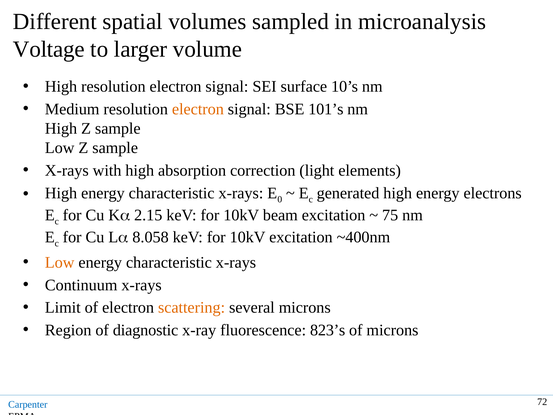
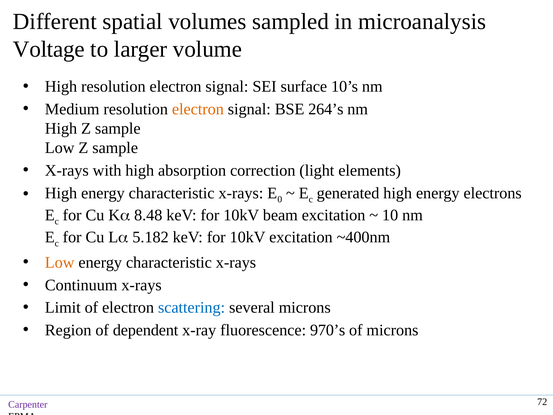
101’s: 101’s -> 264’s (326, 109)
2.15: 2.15 -> 8.48 (148, 215)
75: 75 -> 10 (390, 215)
8.058: 8.058 -> 5.182 (151, 237)
scattering colour: orange -> blue (192, 307)
diagnostic: diagnostic -> dependent (146, 330)
823’s: 823’s -> 970’s (328, 330)
Carpenter colour: blue -> purple (28, 404)
